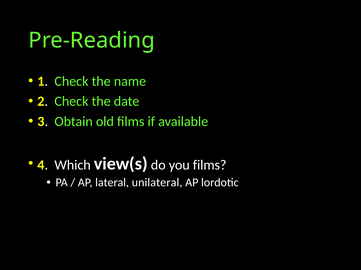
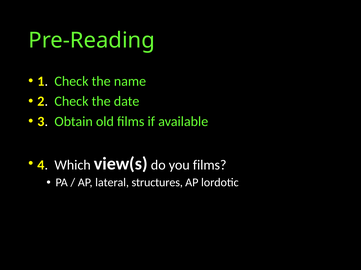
unilateral: unilateral -> structures (157, 183)
